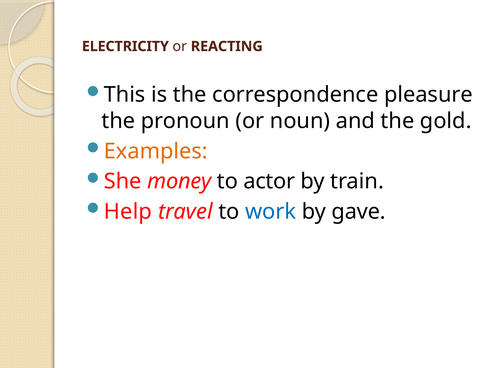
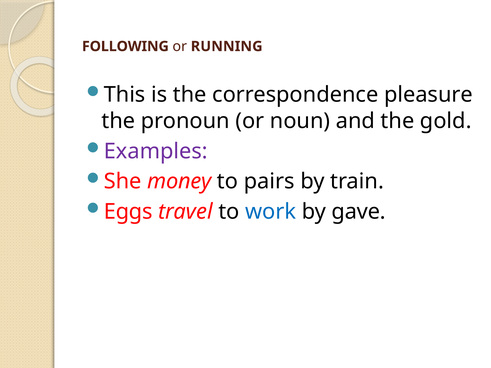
ELECTRICITY: ELECTRICITY -> FOLLOWING (125, 46)
REACTING: REACTING -> RUNNING (227, 46)
Examples colour: orange -> purple (156, 151)
actor: actor -> pairs (269, 182)
Help: Help -> Eggs (128, 212)
